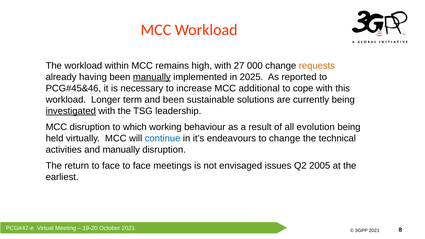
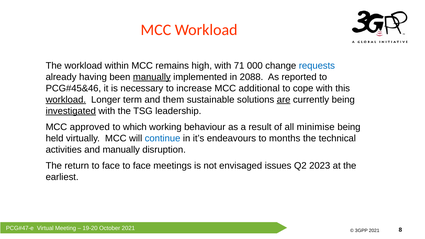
27: 27 -> 71 (239, 66)
requests colour: orange -> blue (317, 66)
2025: 2025 -> 2088 (251, 77)
workload underline: none -> present (66, 100)
and been: been -> them (174, 100)
are underline: none -> present (284, 100)
MCC disruption: disruption -> approved (90, 127)
evolution: evolution -> minimise (316, 127)
to change: change -> months (285, 138)
2005: 2005 -> 2023 (320, 166)
